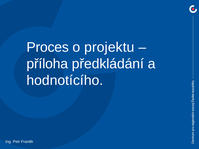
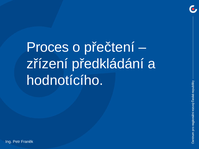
projektu: projektu -> přečtení (109, 47)
příloha: příloha -> zřízení (47, 64)
